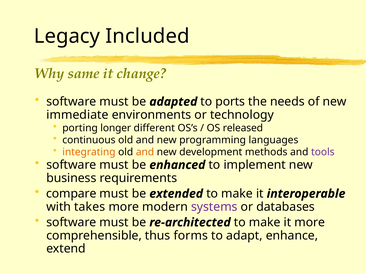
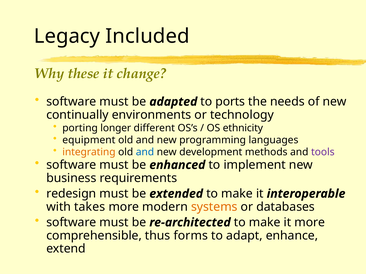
same: same -> these (84, 73)
immediate: immediate -> continually (77, 115)
released: released -> ethnicity (243, 128)
continuous: continuous -> equipment (89, 140)
and colour: orange -> blue (145, 152)
compare: compare -> redesign (71, 194)
systems colour: purple -> orange (214, 207)
